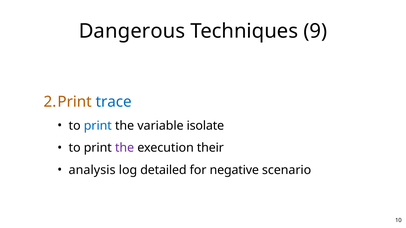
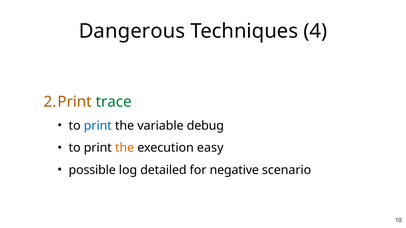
9: 9 -> 4 (315, 31)
trace colour: blue -> green (114, 102)
isolate: isolate -> debug (205, 126)
the colour: purple -> orange (125, 148)
their: their -> easy (210, 148)
analysis: analysis -> possible (92, 170)
